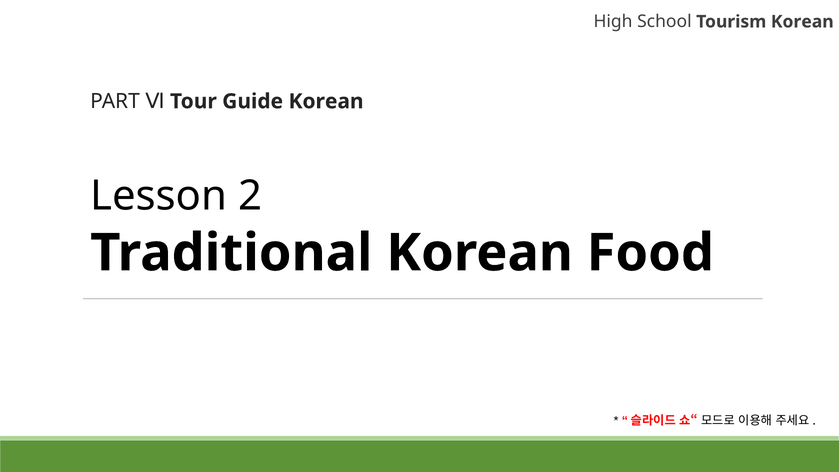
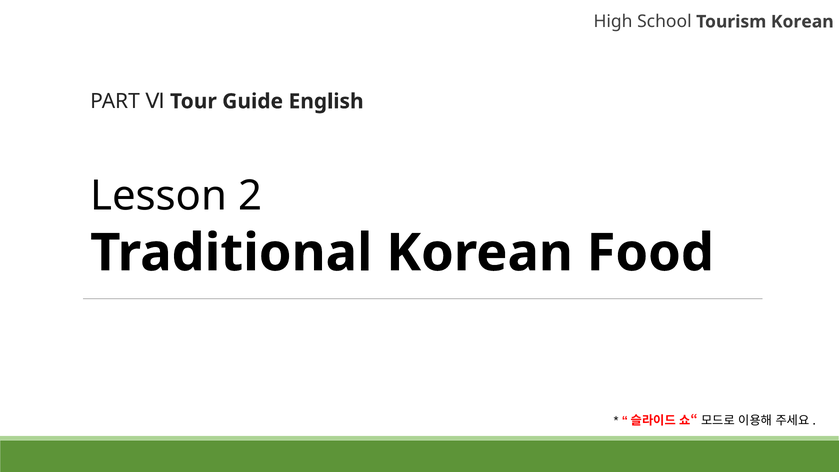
Guide Korean: Korean -> English (326, 101)
